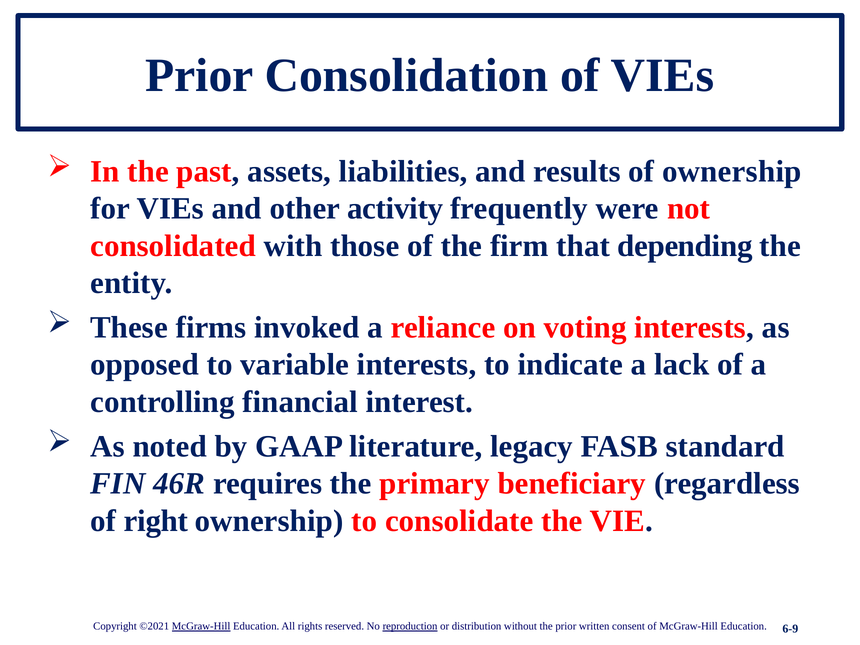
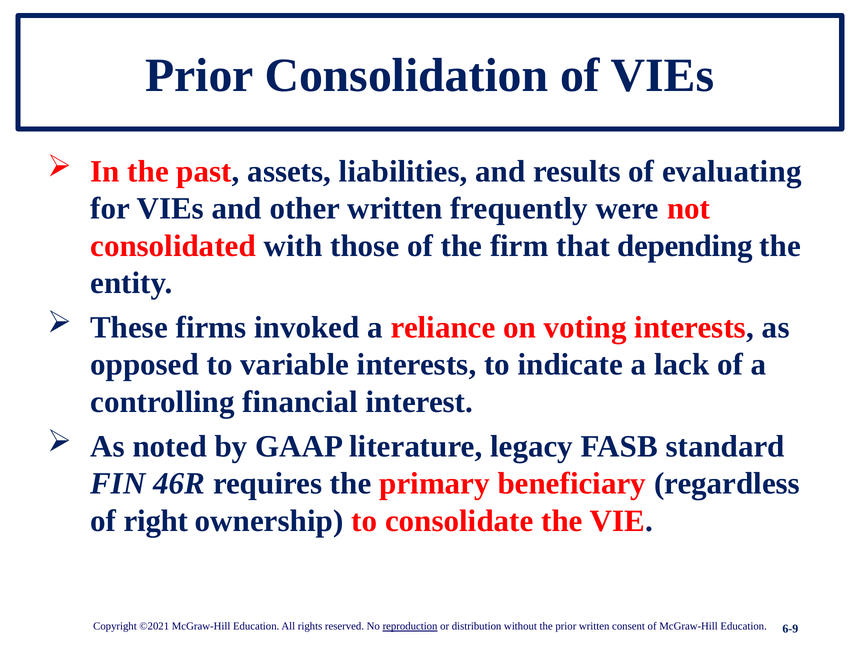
of ownership: ownership -> evaluating (732, 171)
other activity: activity -> written (395, 209)
McGraw-Hill underline: present -> none (201, 626)
